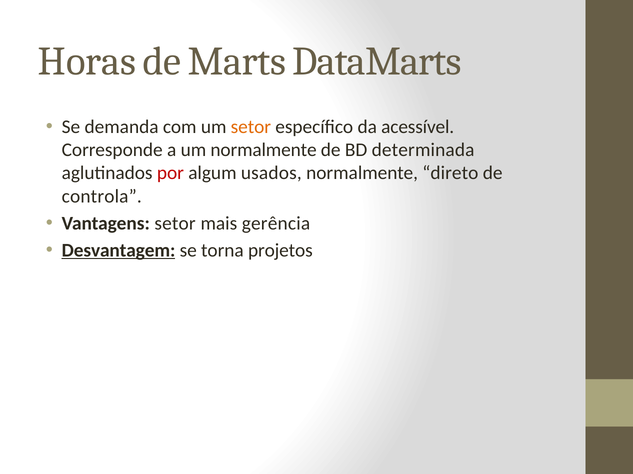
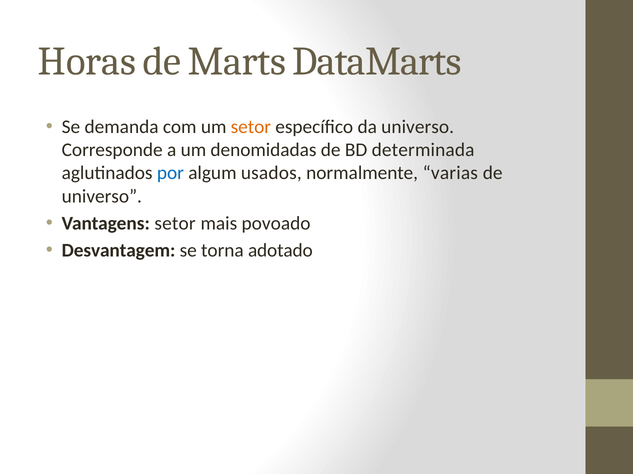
da acessível: acessível -> universo (418, 127)
um normalmente: normalmente -> denomidadas (263, 150)
por colour: red -> blue (170, 173)
direto: direto -> varias (450, 173)
controla: controla -> universo (102, 197)
gerência: gerência -> povoado (276, 224)
Desvantagem underline: present -> none (119, 251)
projetos: projetos -> adotado (280, 251)
